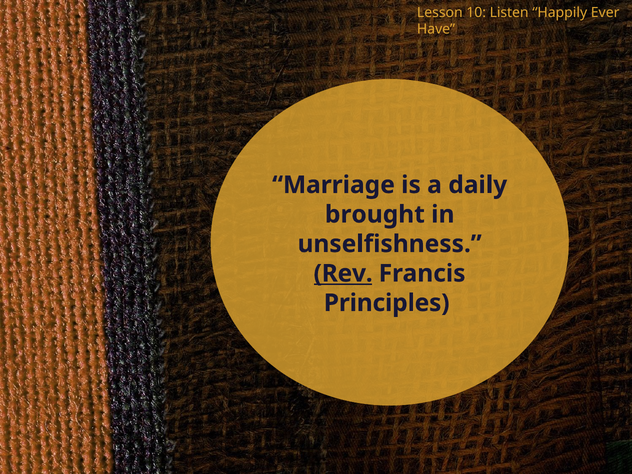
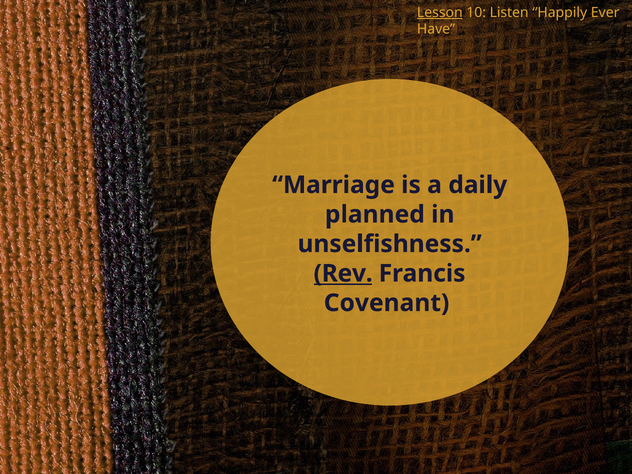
Lesson underline: none -> present (440, 12)
brought: brought -> planned (375, 214)
Principles: Principles -> Covenant (387, 303)
